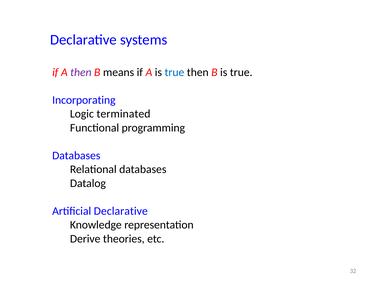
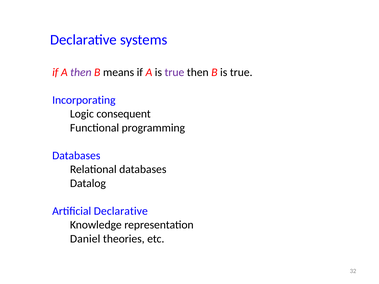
true colour: blue -> purple (174, 72)
terminated: terminated -> consequent (124, 114)
Derive: Derive -> Daniel (85, 239)
